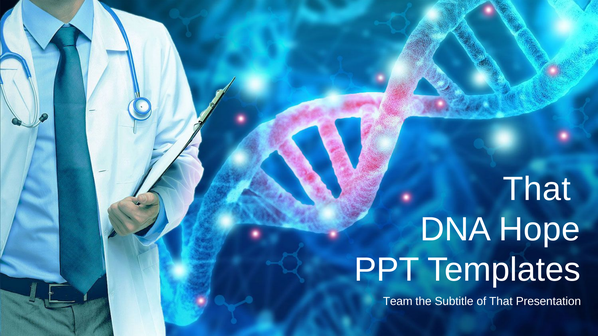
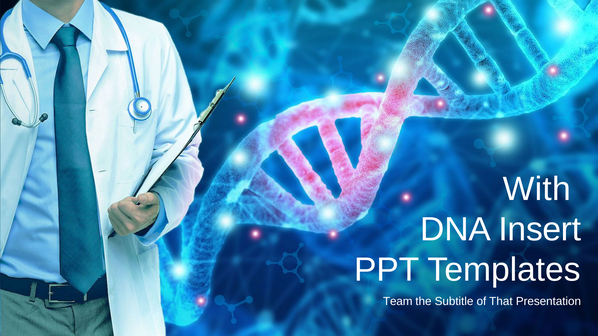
That: That -> With (537, 189)
Hope: Hope -> Insert (540, 230)
